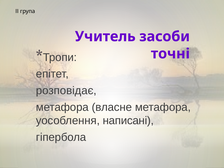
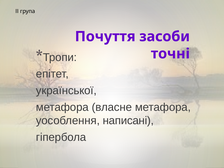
Учитель: Учитель -> Почуття (105, 36)
розповідає: розповідає -> української (66, 91)
